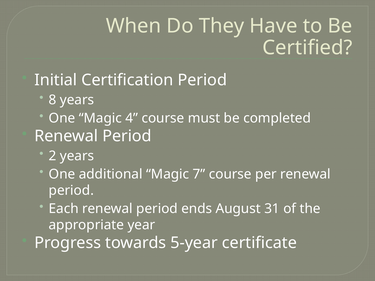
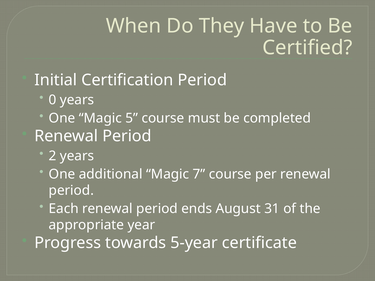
8: 8 -> 0 (53, 100)
4: 4 -> 5 (132, 118)
